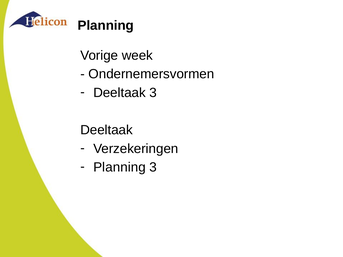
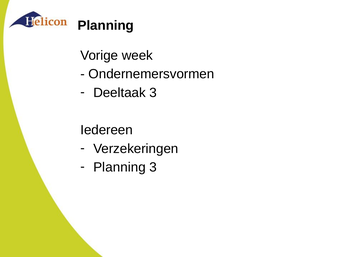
Deeltaak: Deeltaak -> Iedereen (107, 130)
